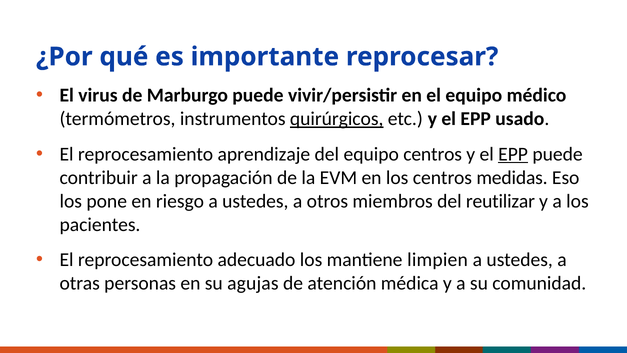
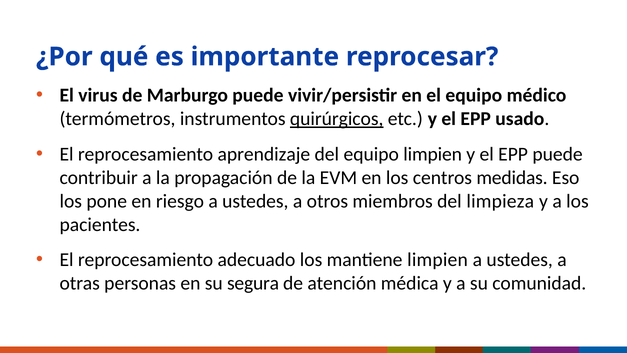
equipo centros: centros -> limpien (433, 154)
EPP underline: present -> none (513, 154)
reutilizar: reutilizar -> limpieza (500, 201)
agujas: agujas -> segura (253, 283)
